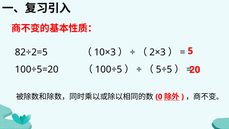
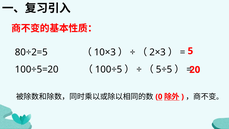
82÷2=5: 82÷2=5 -> 80÷2=5 (31, 52)
